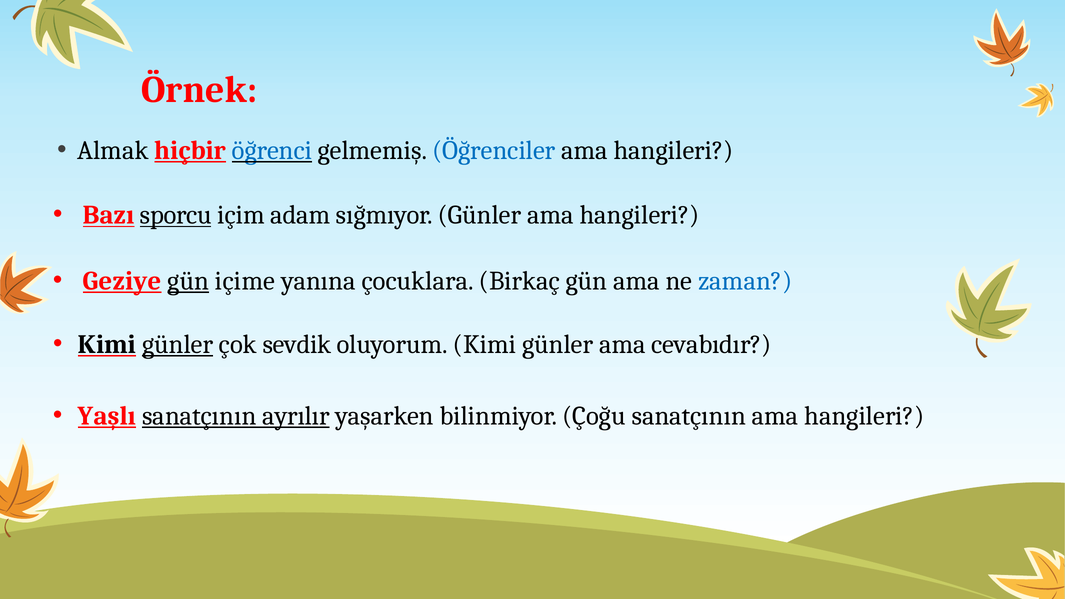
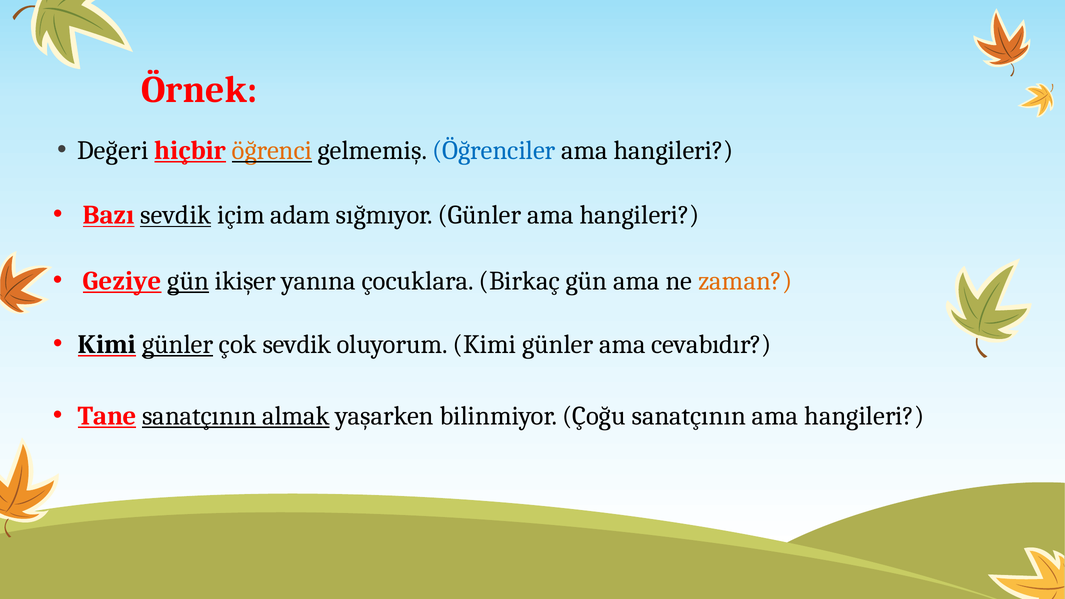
Almak: Almak -> Değeri (113, 150)
öğrenci colour: blue -> orange (272, 150)
Bazı sporcu: sporcu -> sevdik (176, 215)
içime: içime -> ikişer (245, 281)
zaman colour: blue -> orange (745, 281)
Yaşlı: Yaşlı -> Tane (107, 416)
ayrılır: ayrılır -> almak (296, 416)
